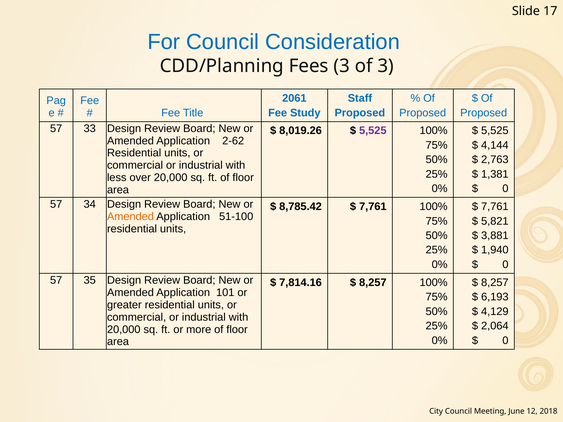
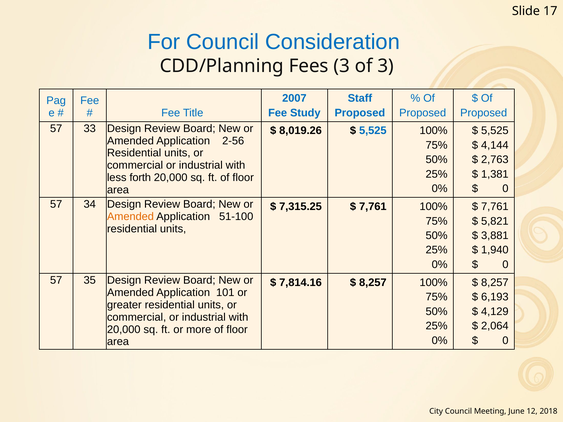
2061: 2061 -> 2007 (294, 98)
5,525 colour: purple -> blue (373, 131)
2-62: 2-62 -> 2-56 (233, 141)
over: over -> forth (140, 178)
8,785.42: 8,785.42 -> 7,315.25 (300, 207)
